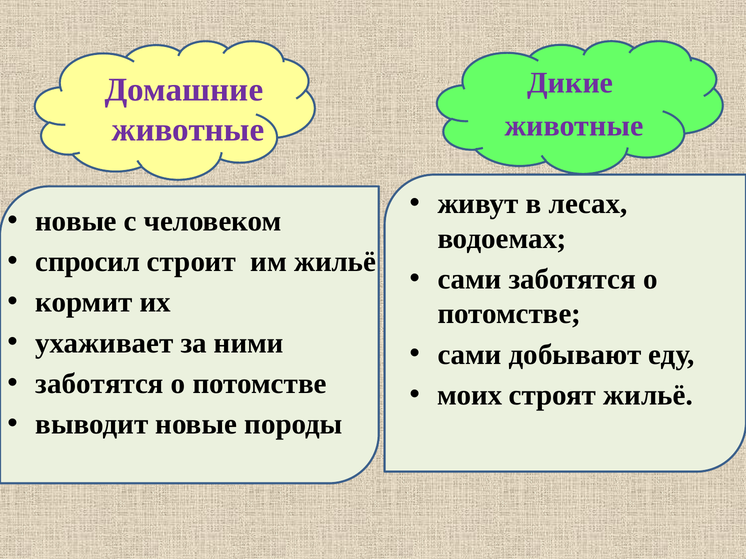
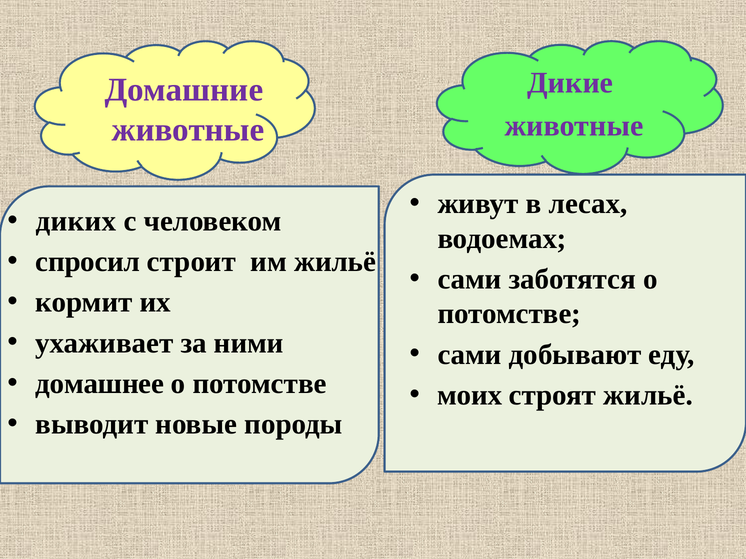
новые: новые -> диких (76, 221)
заботятся: заботятся -> домашнее (100, 384)
